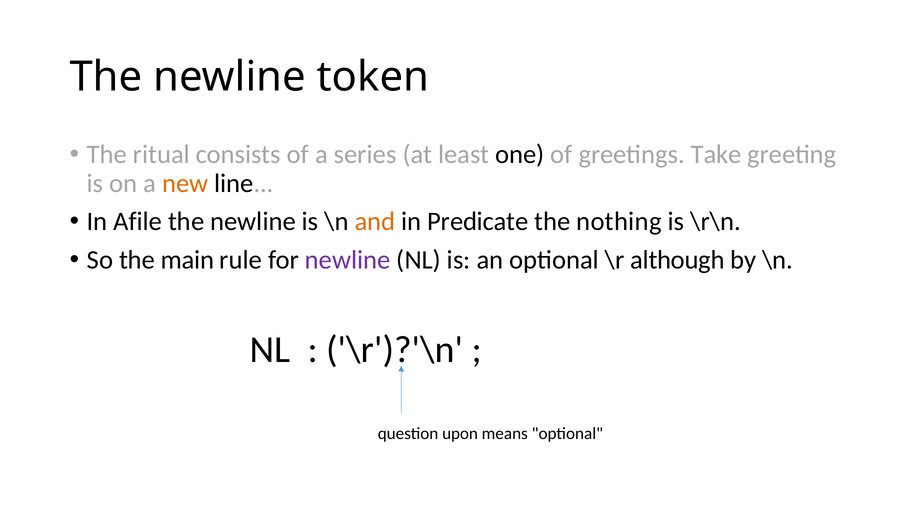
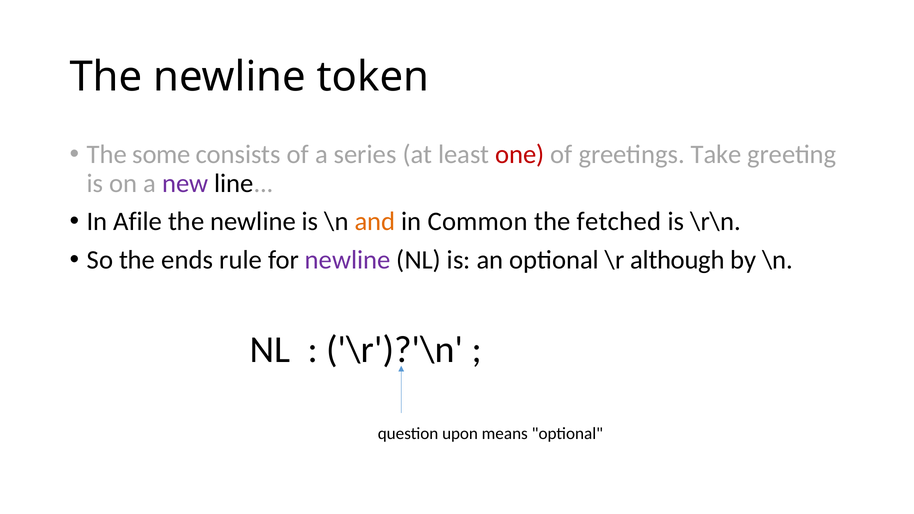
ritual: ritual -> some (162, 155)
one colour: black -> red (520, 155)
new colour: orange -> purple (185, 183)
Predicate: Predicate -> Common (478, 222)
nothing: nothing -> fetched (619, 222)
main: main -> ends (187, 260)
